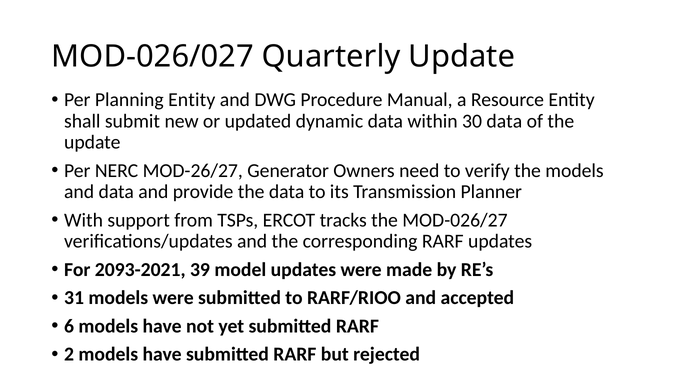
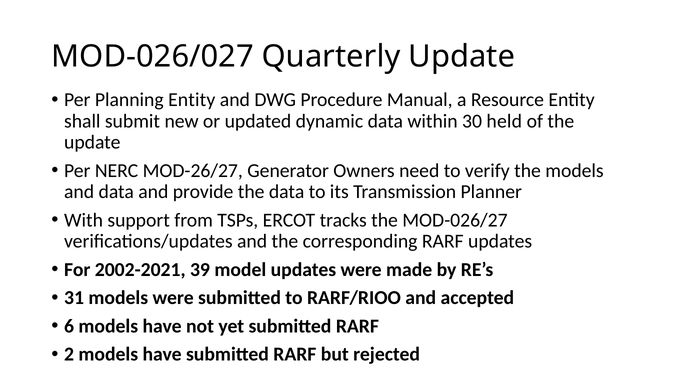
30 data: data -> held (504, 121)
2093-2021: 2093-2021 -> 2002-2021 (140, 269)
